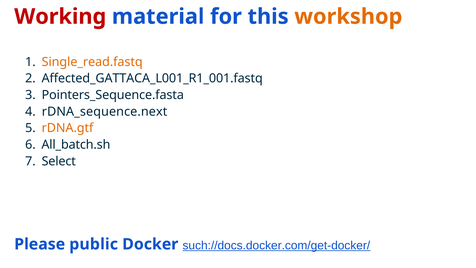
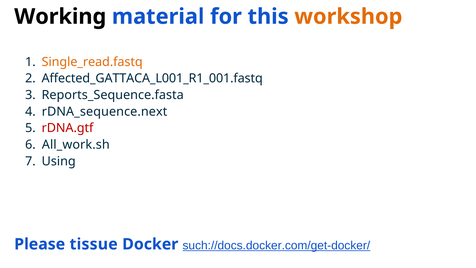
Working colour: red -> black (60, 17)
Pointers_Sequence.fasta: Pointers_Sequence.fasta -> Reports_Sequence.fasta (113, 95)
rDNA.gtf colour: orange -> red (68, 128)
All_batch.sh: All_batch.sh -> All_work.sh (76, 145)
Select: Select -> Using (59, 161)
public: public -> tissue (94, 244)
